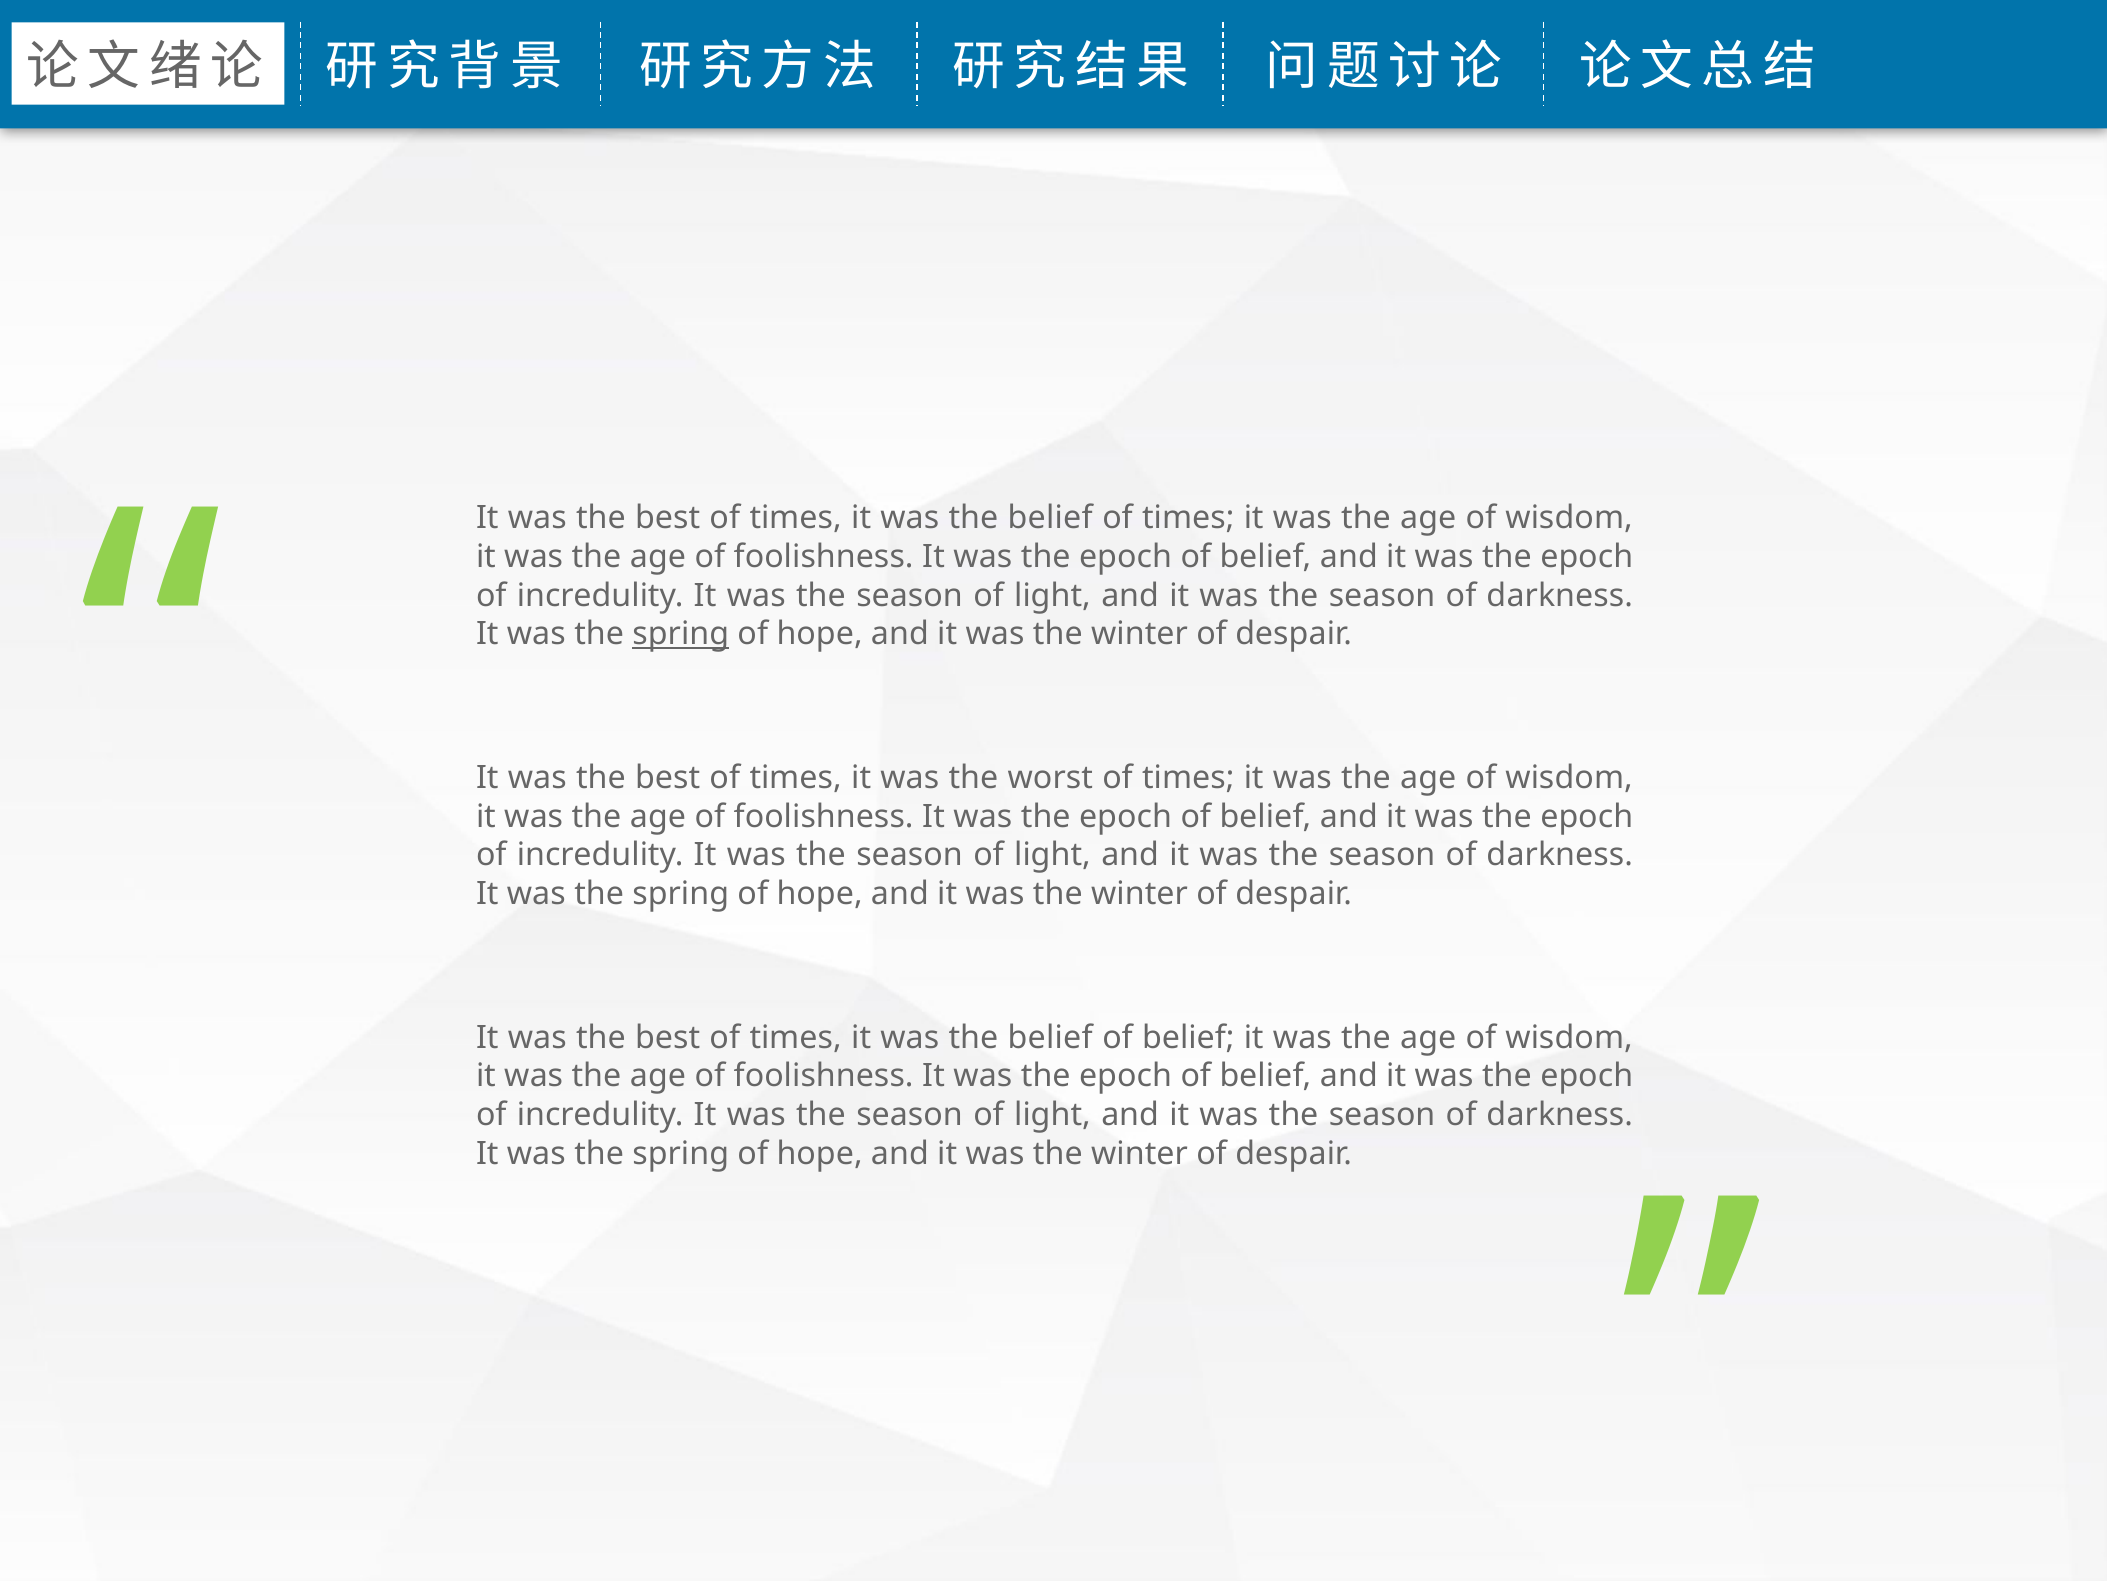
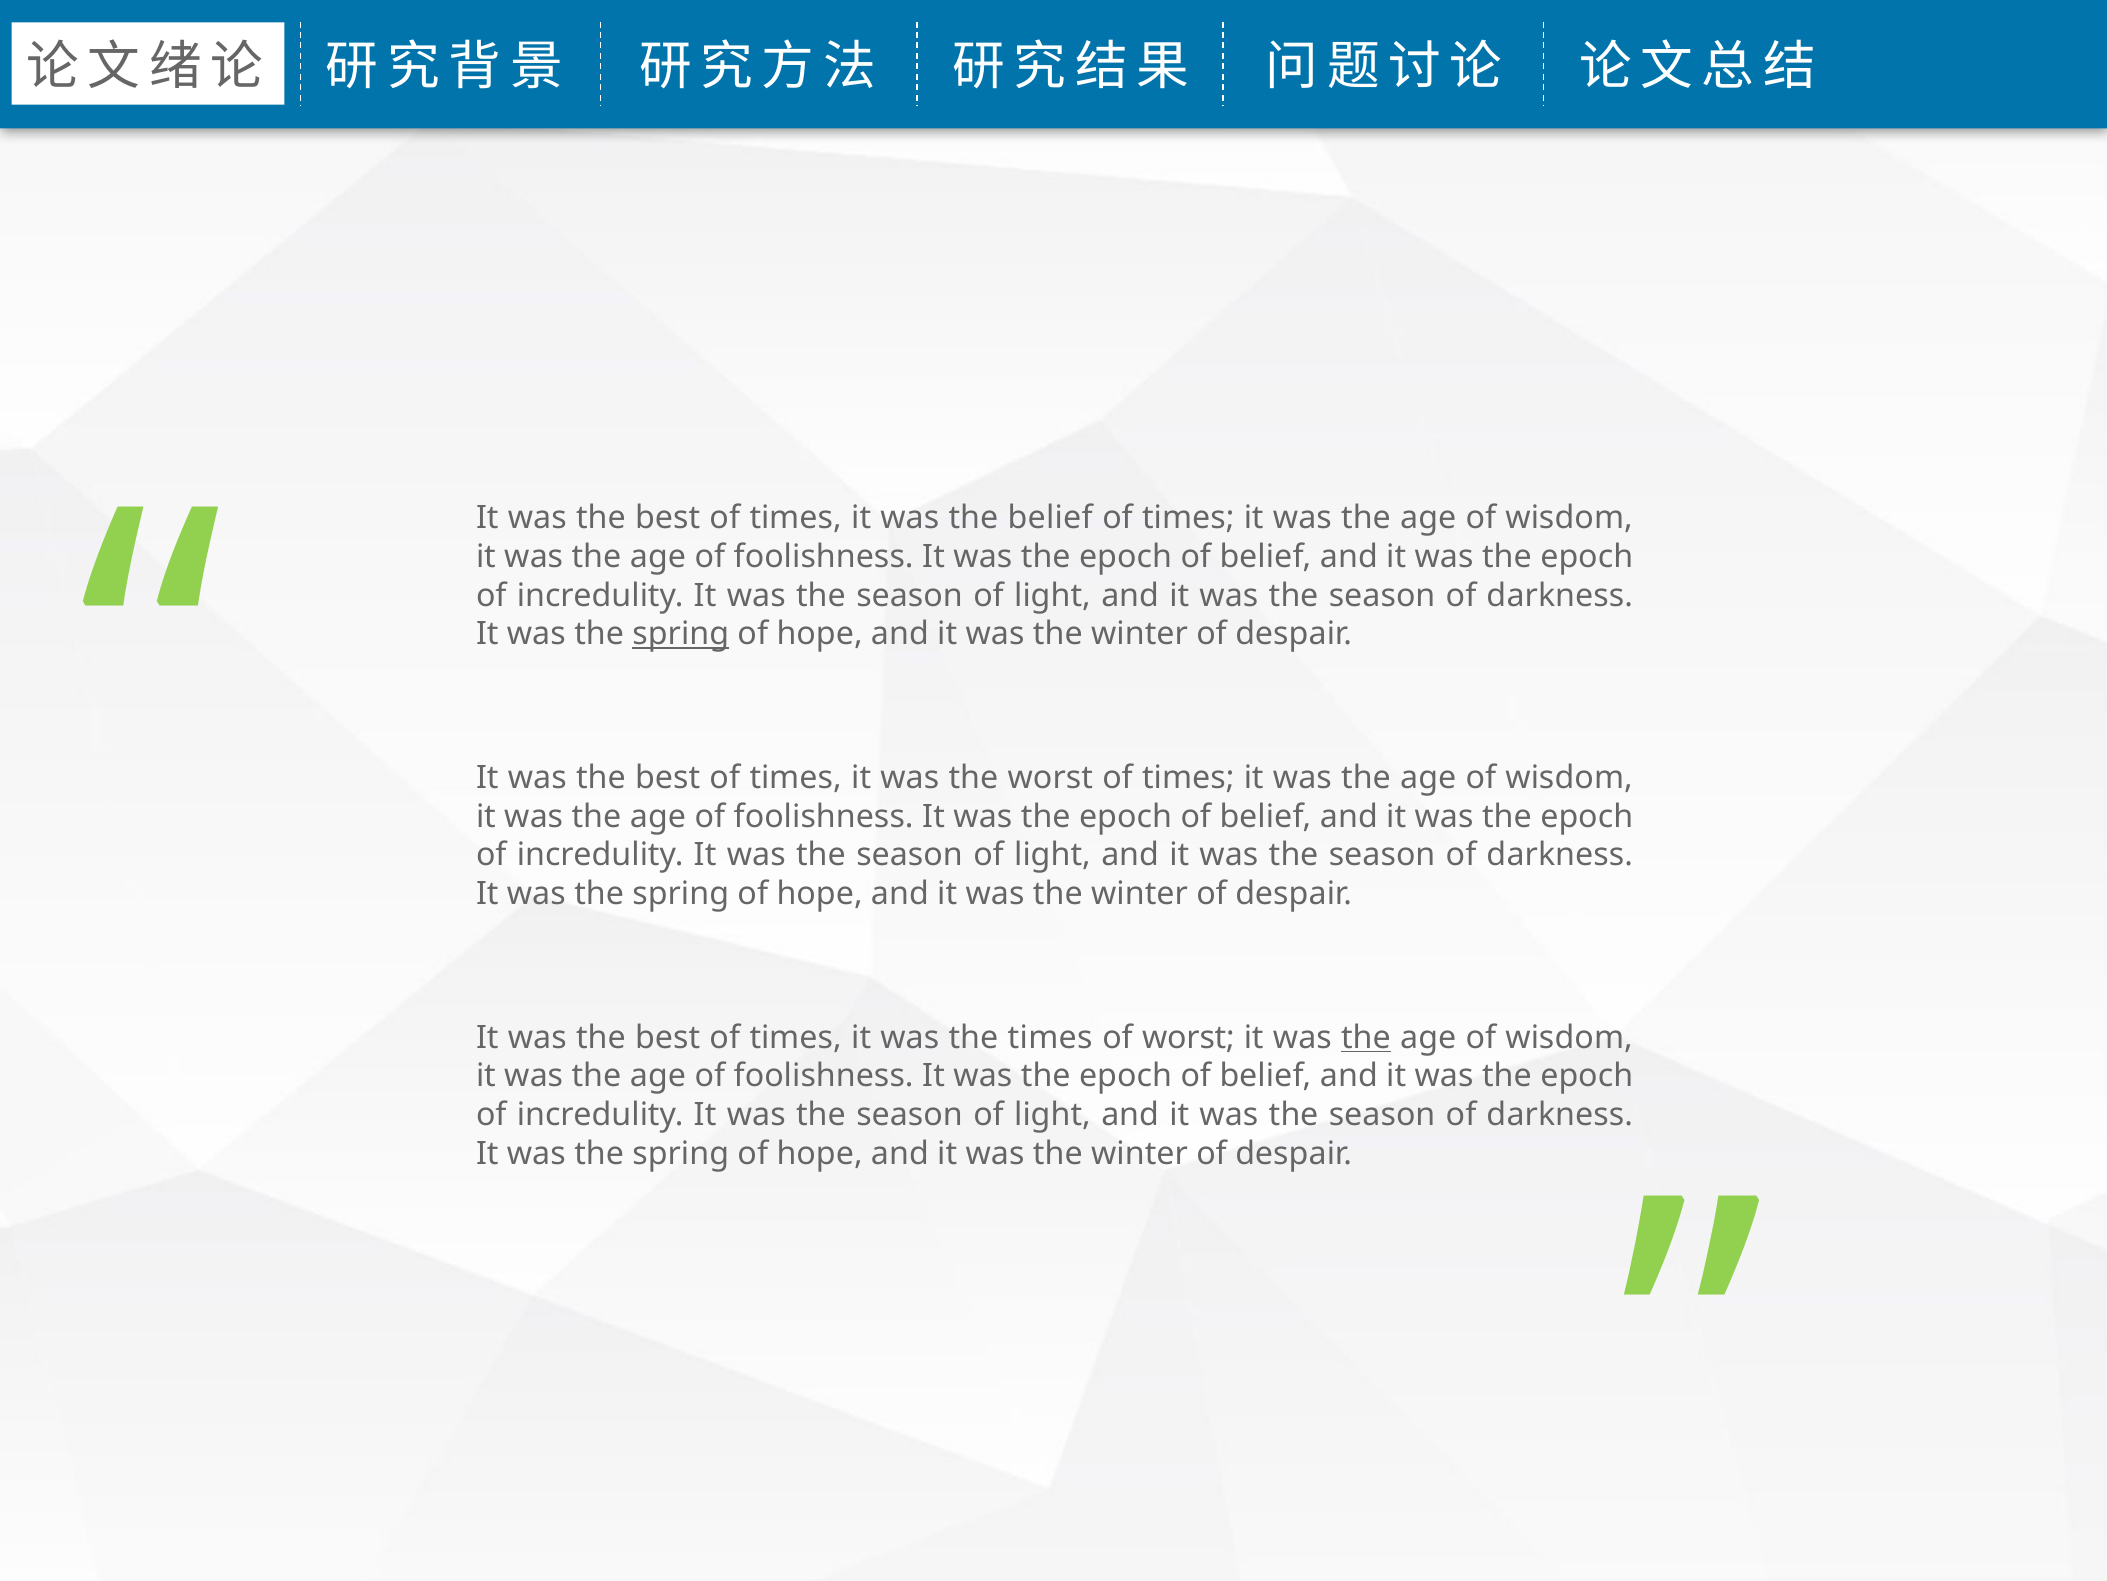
belief: belief -> times (1050, 1037)
belief: belief -> worst (1188, 1037)
the underline: none -> present (1366, 1037)
